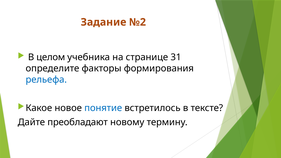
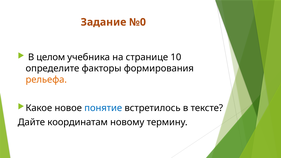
№2: №2 -> №0 (137, 22)
31: 31 -> 10 (176, 57)
рельефа colour: blue -> orange (46, 80)
преобладают: преобладают -> координатам (78, 122)
